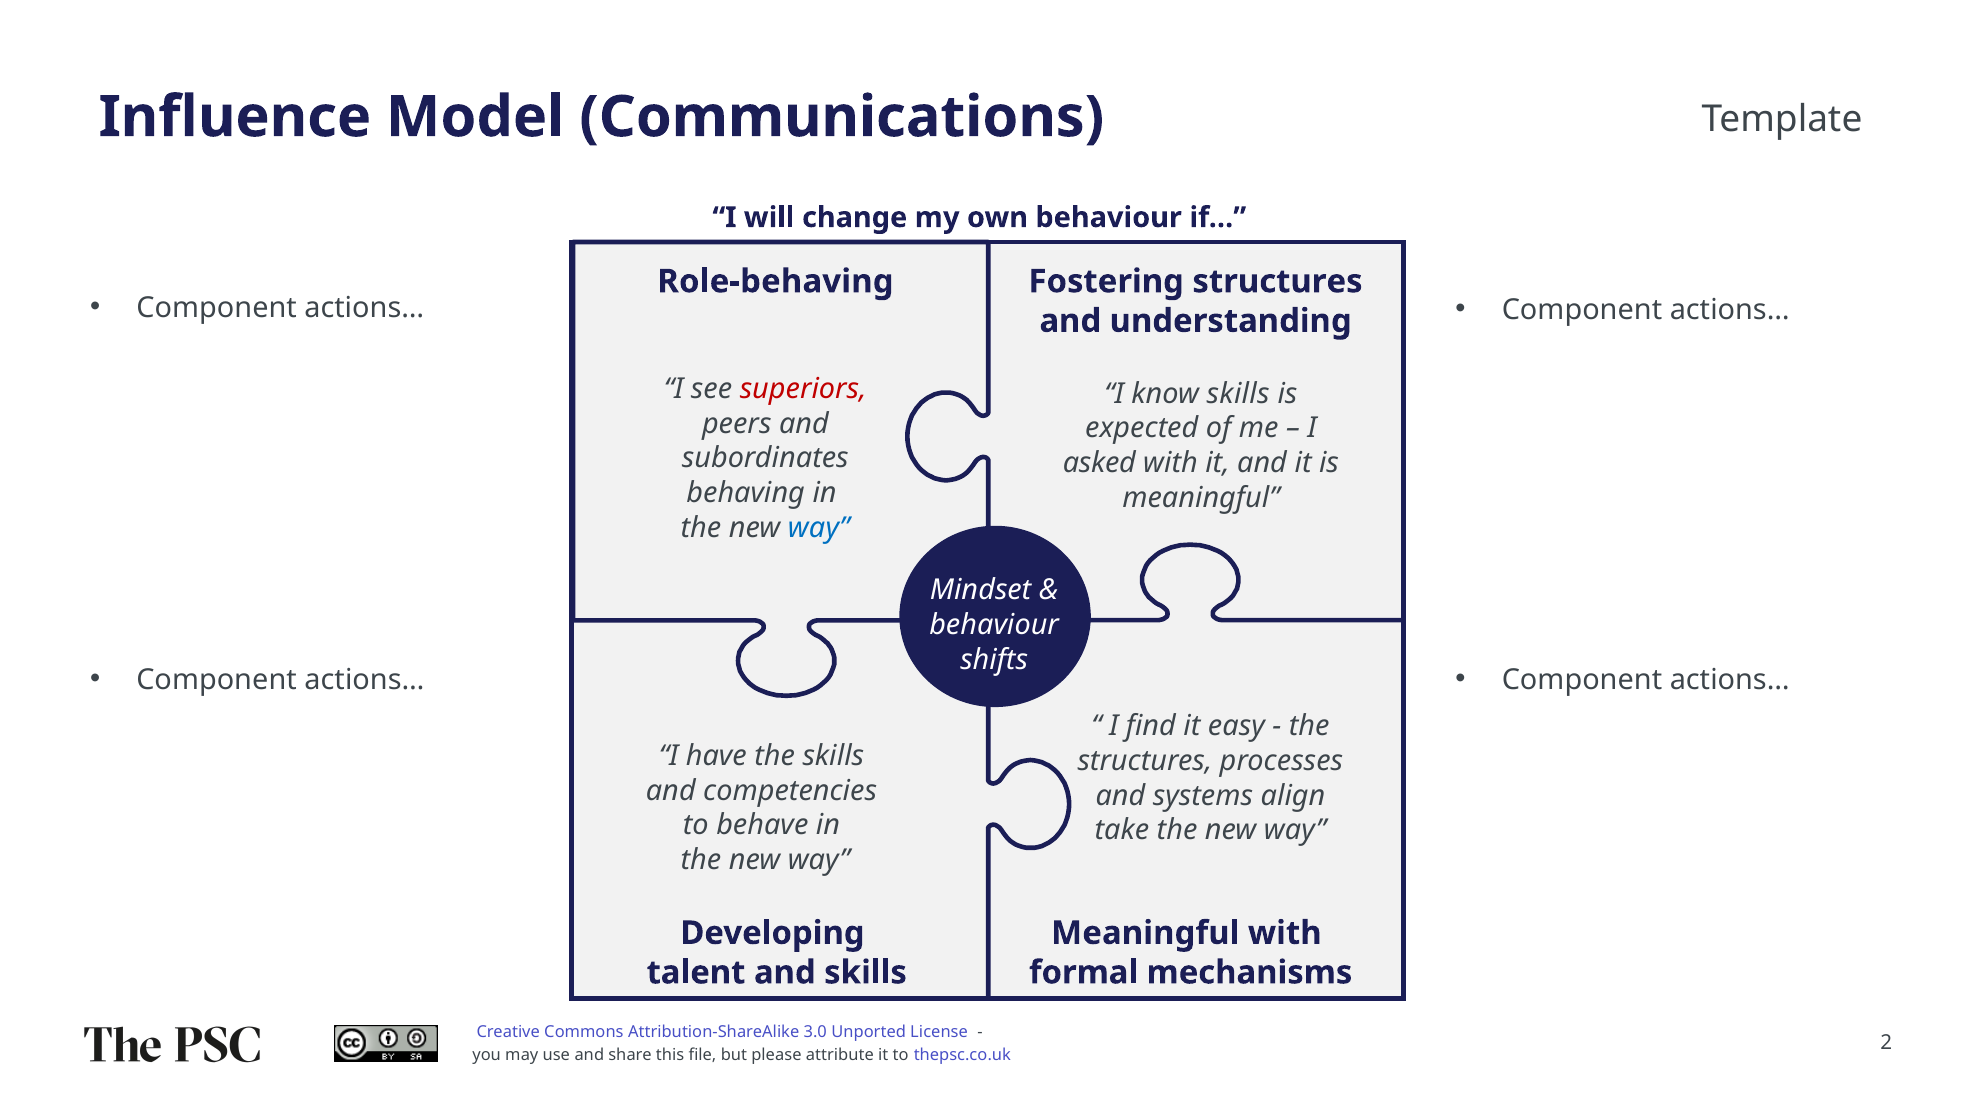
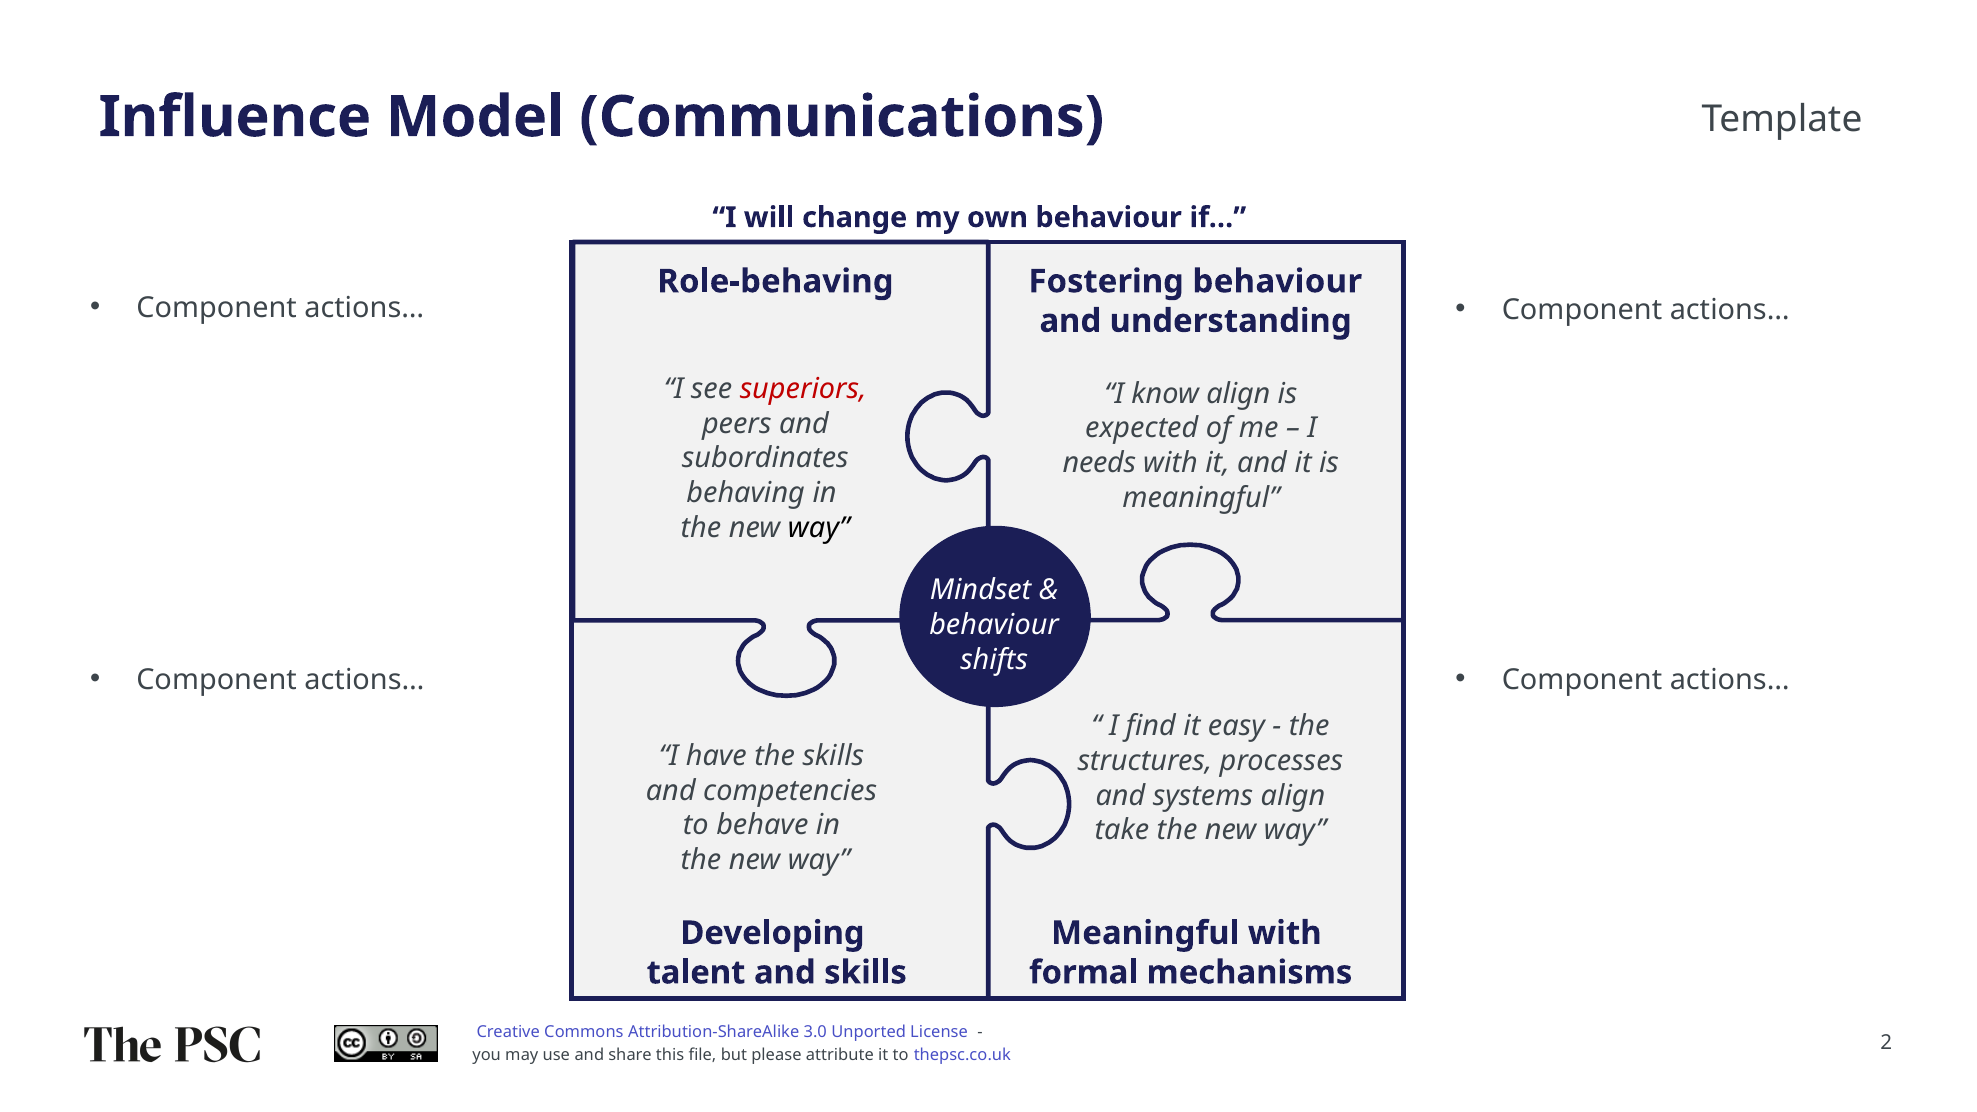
Fostering structures: structures -> behaviour (1277, 281)
know skills: skills -> align (1238, 394)
asked: asked -> needs (1099, 463)
way colour: blue -> black (819, 528)
